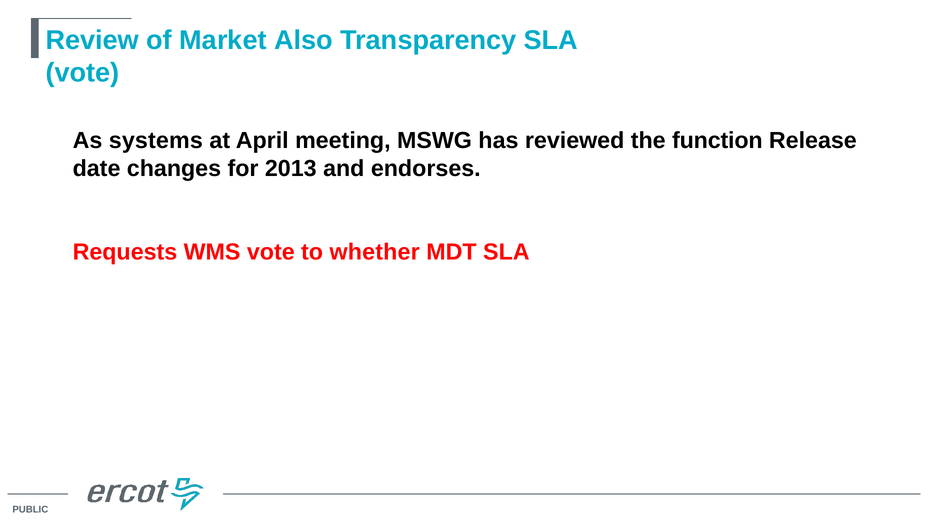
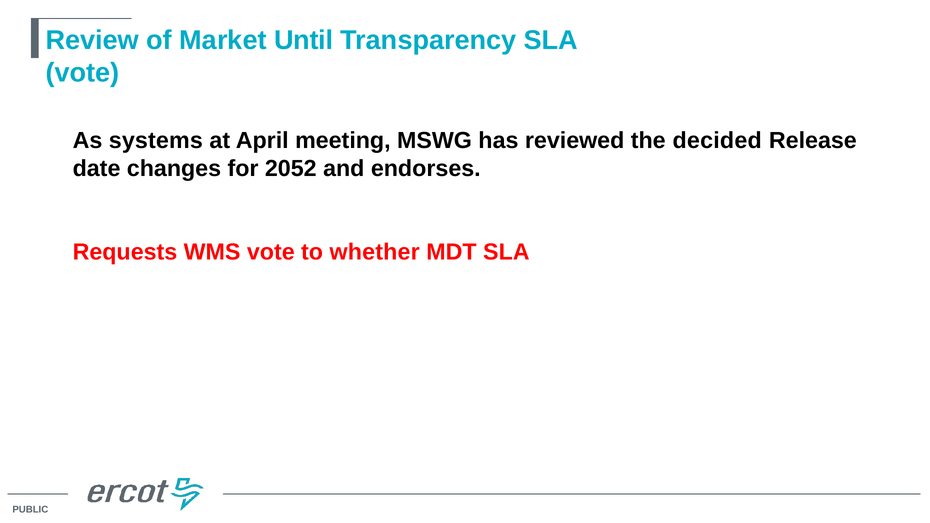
Also: Also -> Until (304, 40)
function: function -> decided (717, 141)
2013: 2013 -> 2052 (291, 168)
